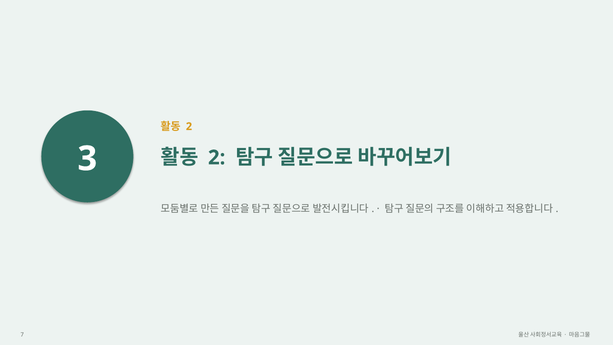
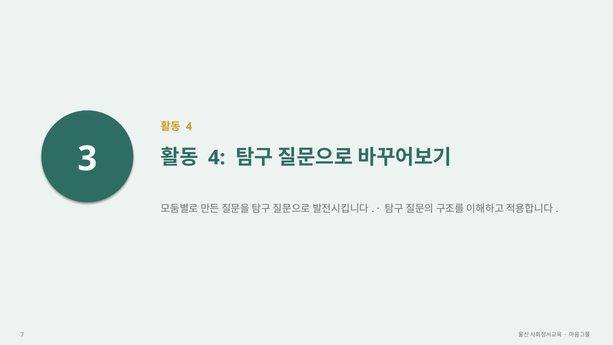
2: 2 -> 4 (189, 126)
2: 2 -> 4 (217, 158)
